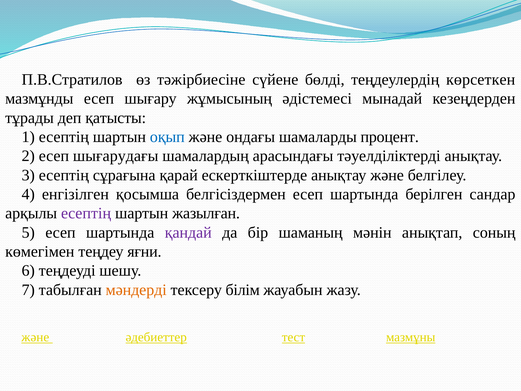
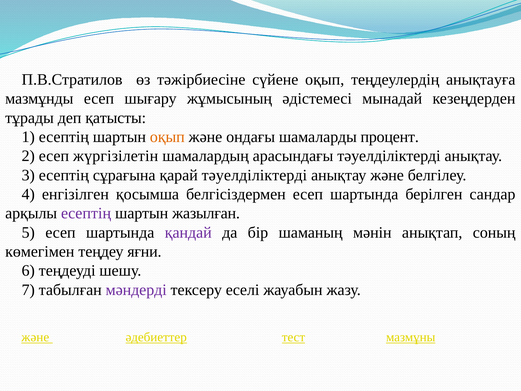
сүйене бөлді: бөлді -> оқып (325, 80)
көрсеткен: көрсеткен -> анықтауға (481, 80)
оқып colour: blue -> orange (167, 137)
шығарудағы: шығарудағы -> жүргізілетін (116, 156)
қарай ескерткіштерде: ескерткіштерде -> тәуелділіктерді (254, 175)
мәндерді colour: orange -> purple (136, 290)
білім: білім -> еселі (243, 290)
